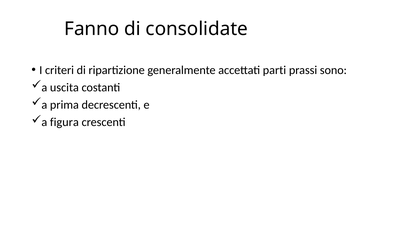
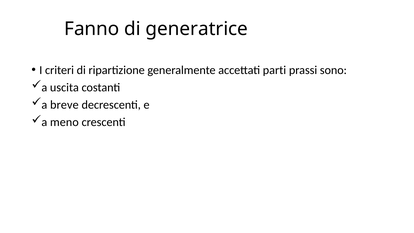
consolidate: consolidate -> generatrice (197, 29)
prima: prima -> breve (64, 105)
figura: figura -> meno (64, 122)
